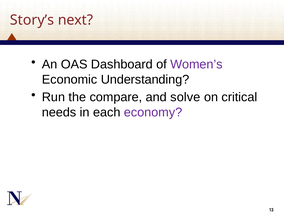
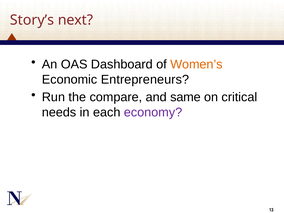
Women’s colour: purple -> orange (196, 64)
Understanding: Understanding -> Entrepreneurs (145, 79)
solve: solve -> same (185, 97)
